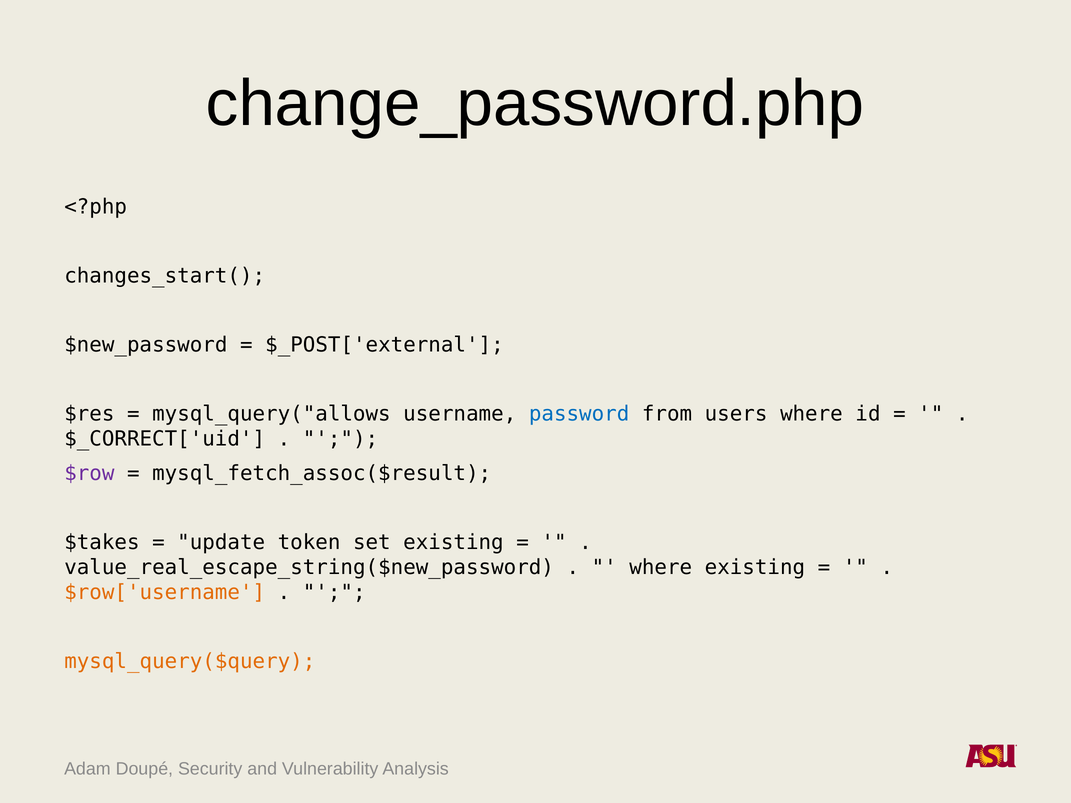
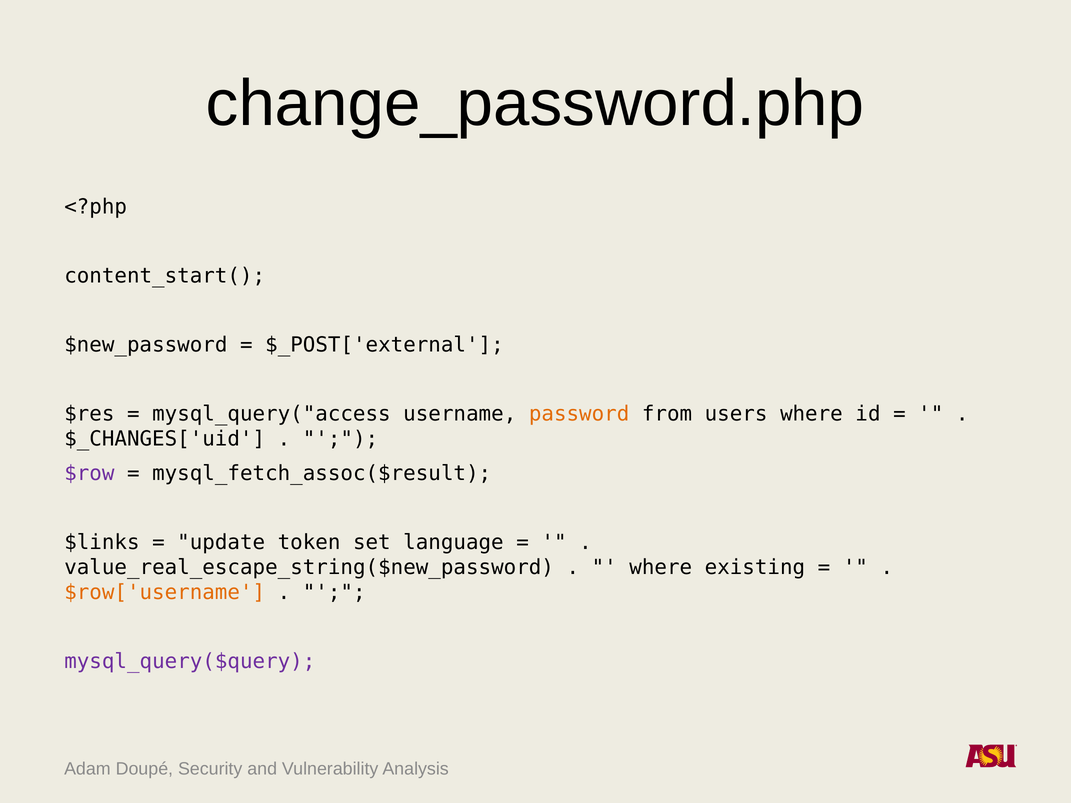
changes_start(: changes_start( -> content_start( (165, 276)
mysql_query("allows: mysql_query("allows -> mysql_query("access (271, 414)
password colour: blue -> orange (579, 414)
$_CORRECT['uid: $_CORRECT['uid -> $_CHANGES['uid (165, 439)
$takes: $takes -> $links (102, 543)
set existing: existing -> language (453, 543)
mysql_query($query colour: orange -> purple (190, 662)
